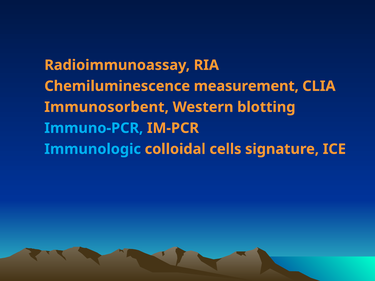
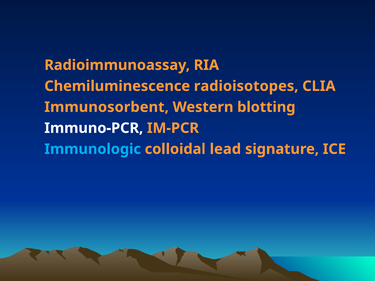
measurement: measurement -> radioisotopes (246, 86)
Immuno-PCR colour: light blue -> white (94, 128)
cells: cells -> lead (225, 149)
